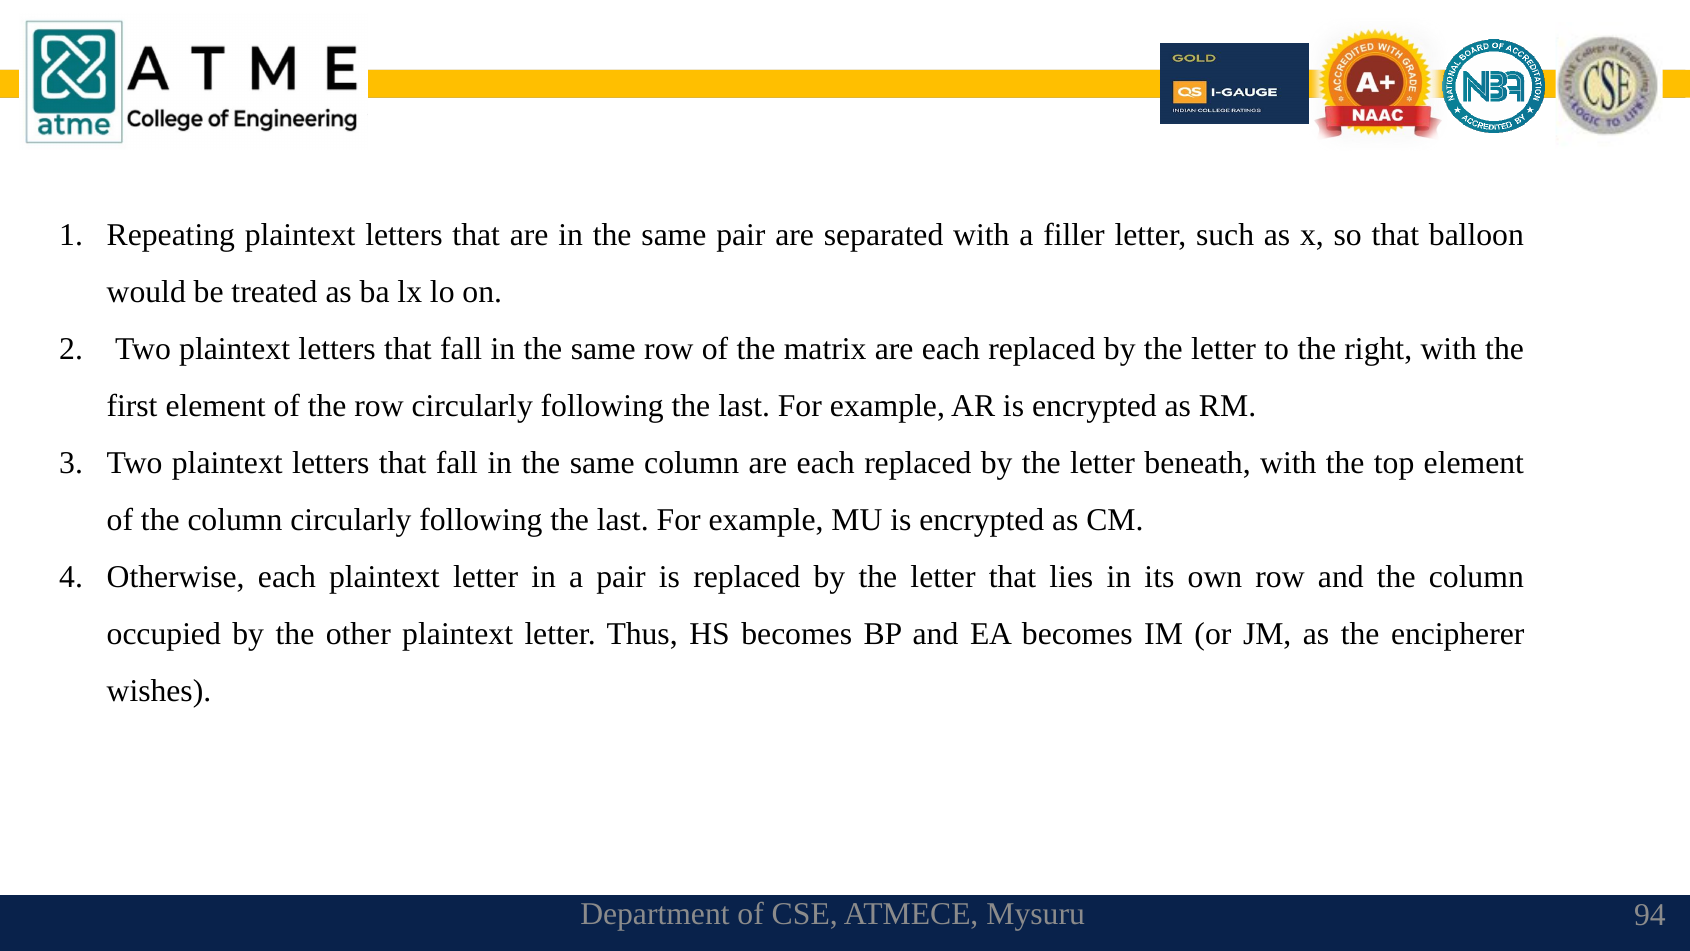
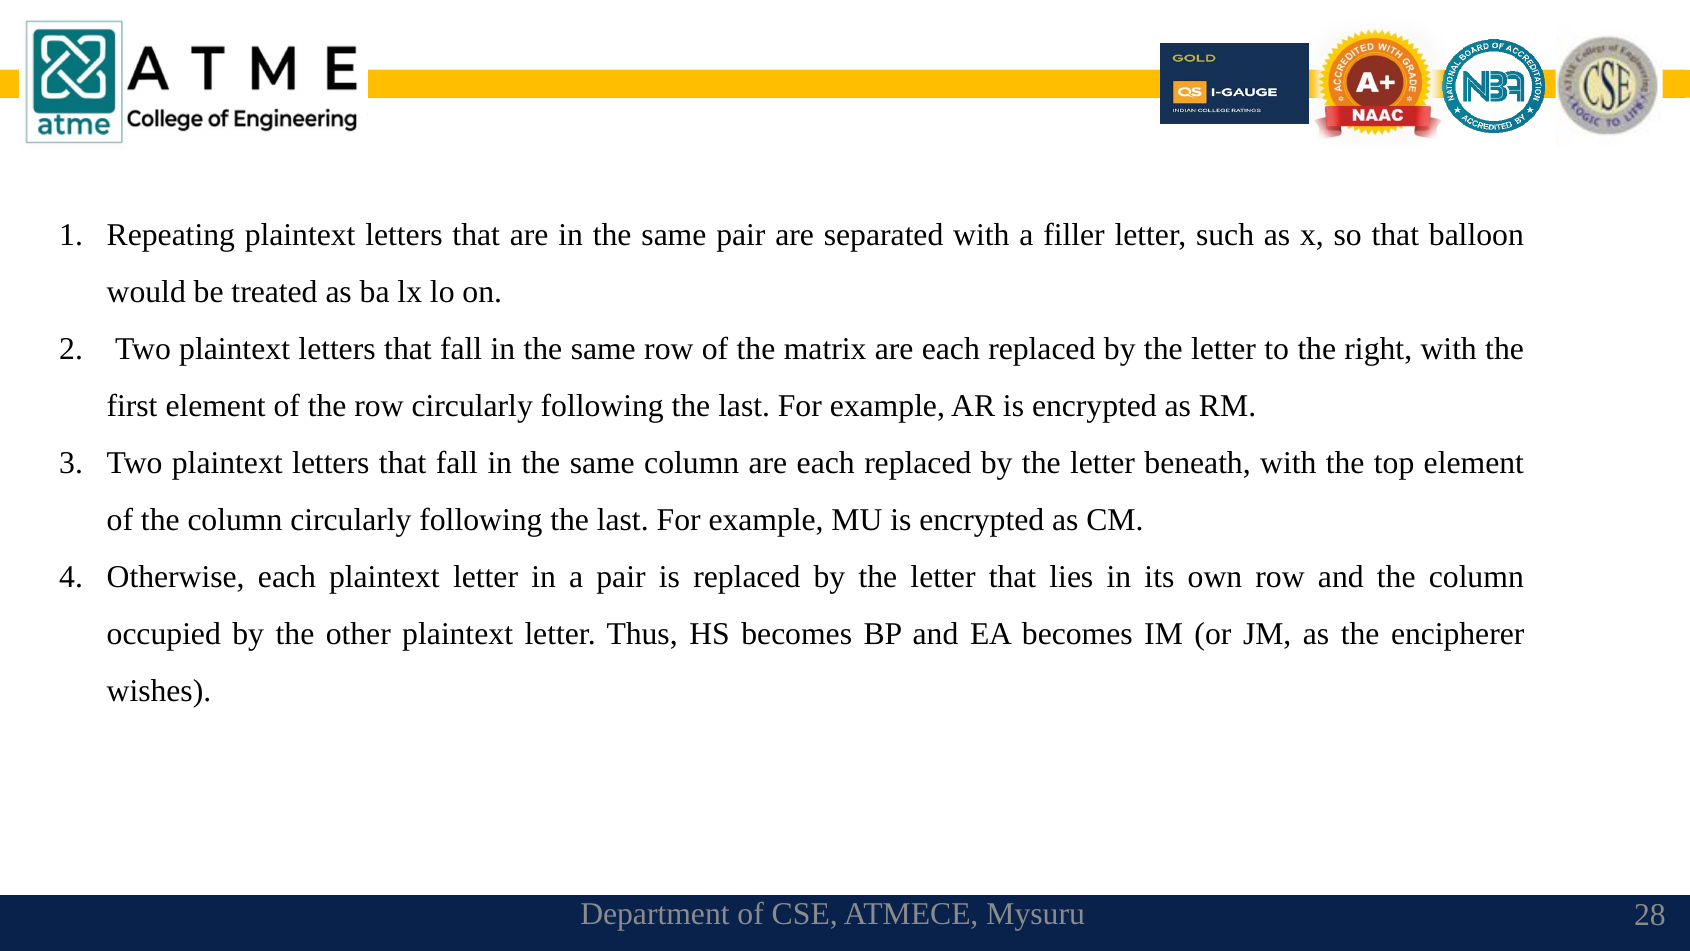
94: 94 -> 28 (1650, 915)
